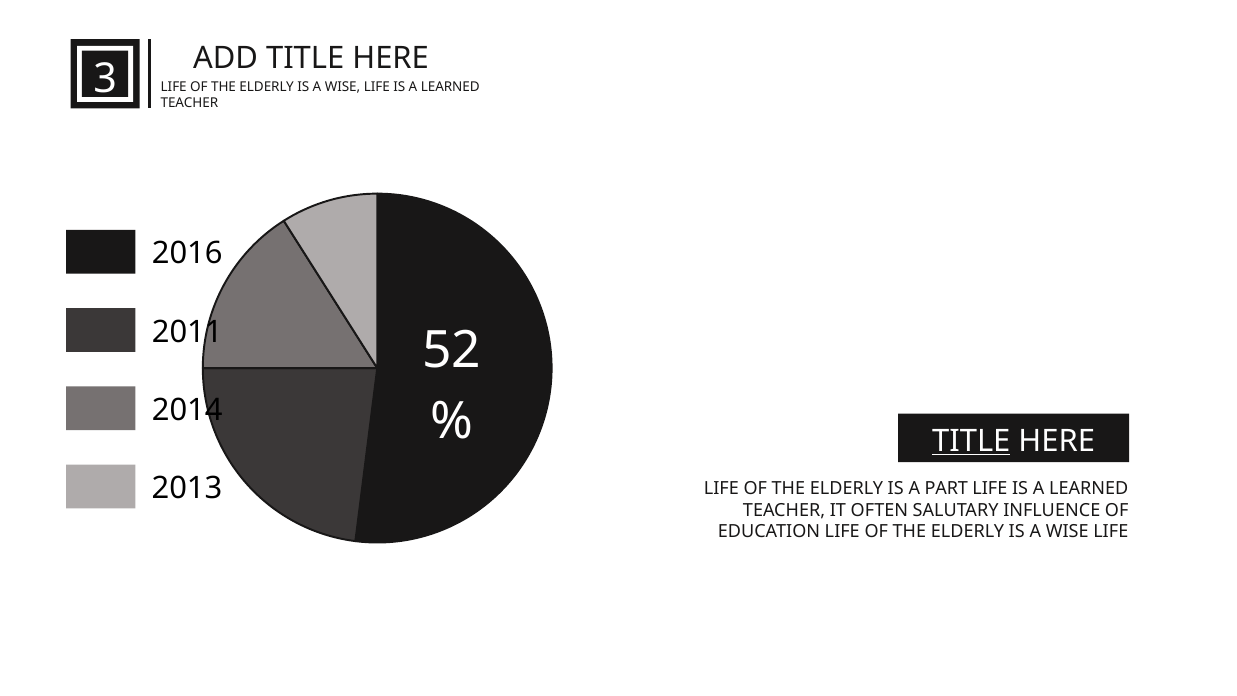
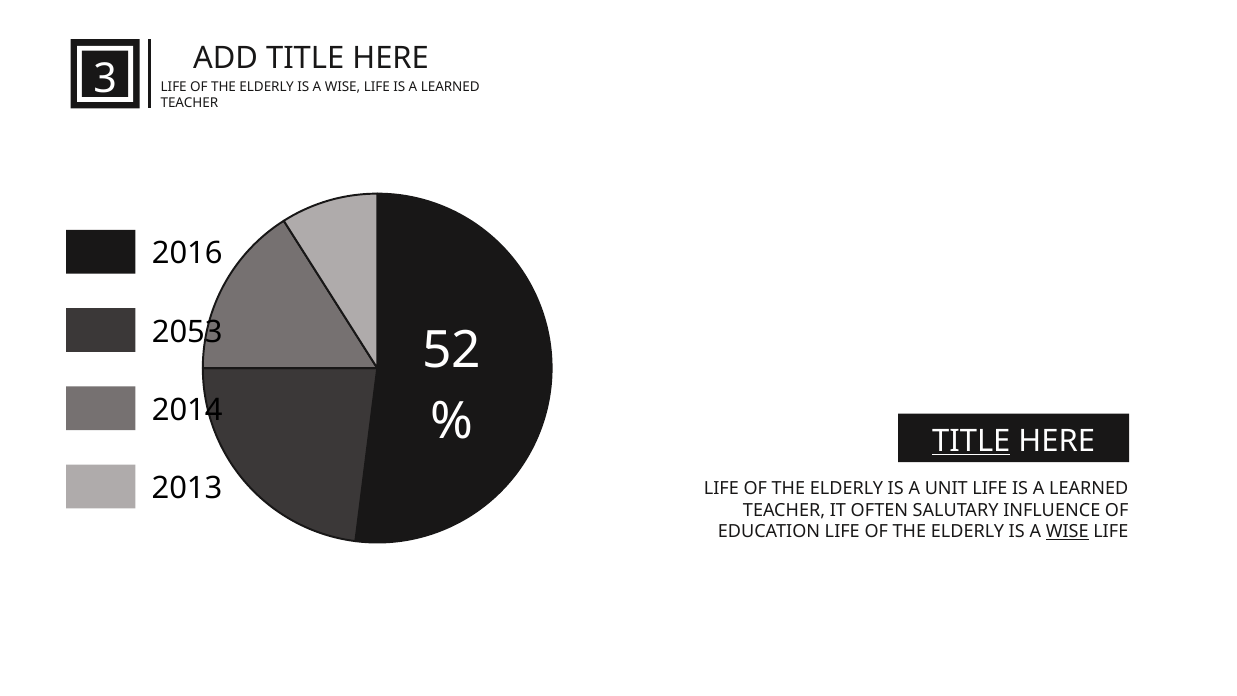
2011: 2011 -> 2053 (187, 332)
PART: PART -> UNIT (946, 489)
WISE underline: none -> present (1067, 532)
